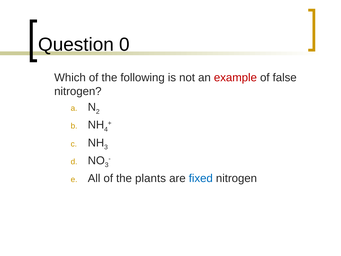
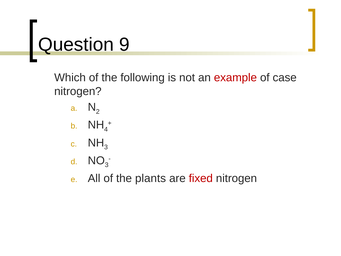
0: 0 -> 9 (124, 45)
false: false -> case (285, 78)
fixed colour: blue -> red (201, 178)
